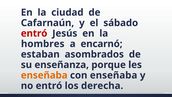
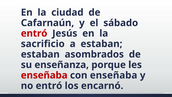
hombres: hombres -> sacrificio (43, 44)
a encarnó: encarnó -> estaban (101, 44)
enseñaba colour: orange -> red (44, 75)
derecha: derecha -> encarnó (102, 86)
